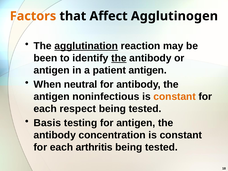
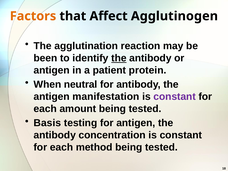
agglutination underline: present -> none (86, 46)
patient antigen: antigen -> protein (148, 70)
noninfectious: noninfectious -> manifestation (106, 97)
constant colour: orange -> purple (175, 97)
respect: respect -> amount (78, 109)
arthritis: arthritis -> method (94, 147)
